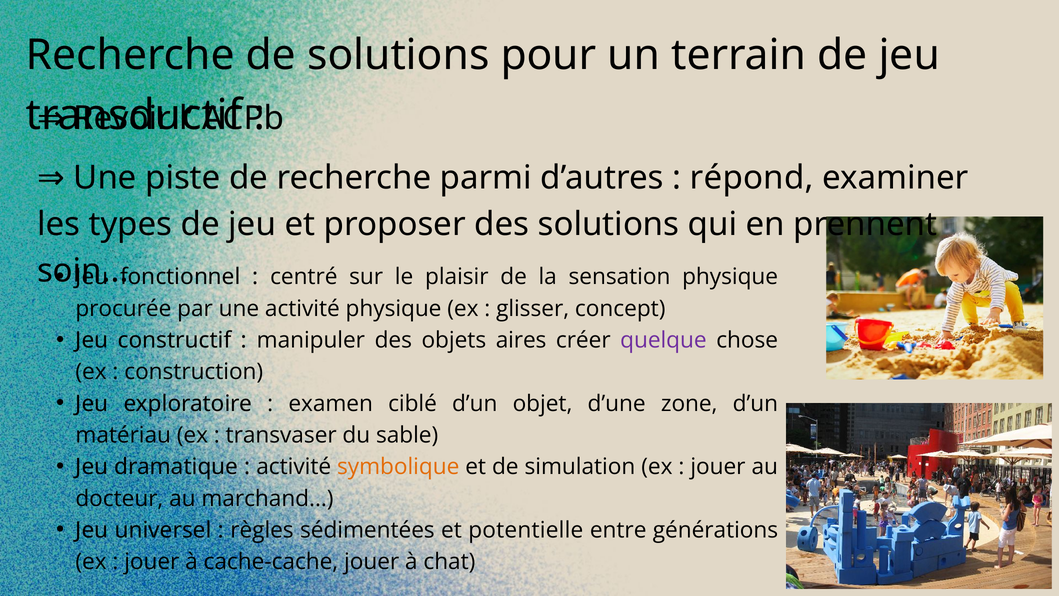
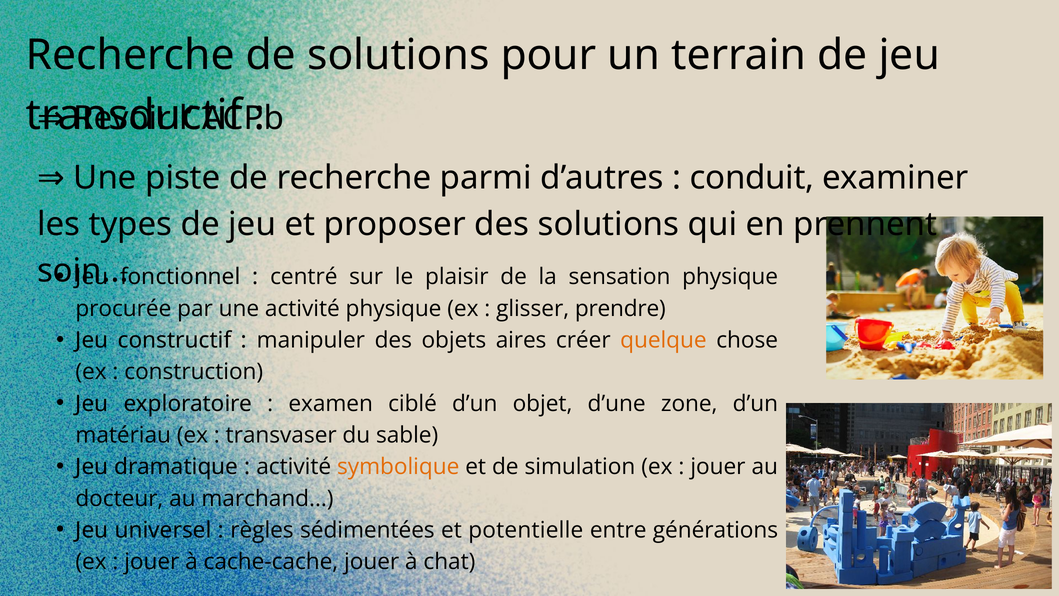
répond: répond -> conduit (752, 178)
concept: concept -> prendre (620, 308)
quelque colour: purple -> orange (663, 340)
